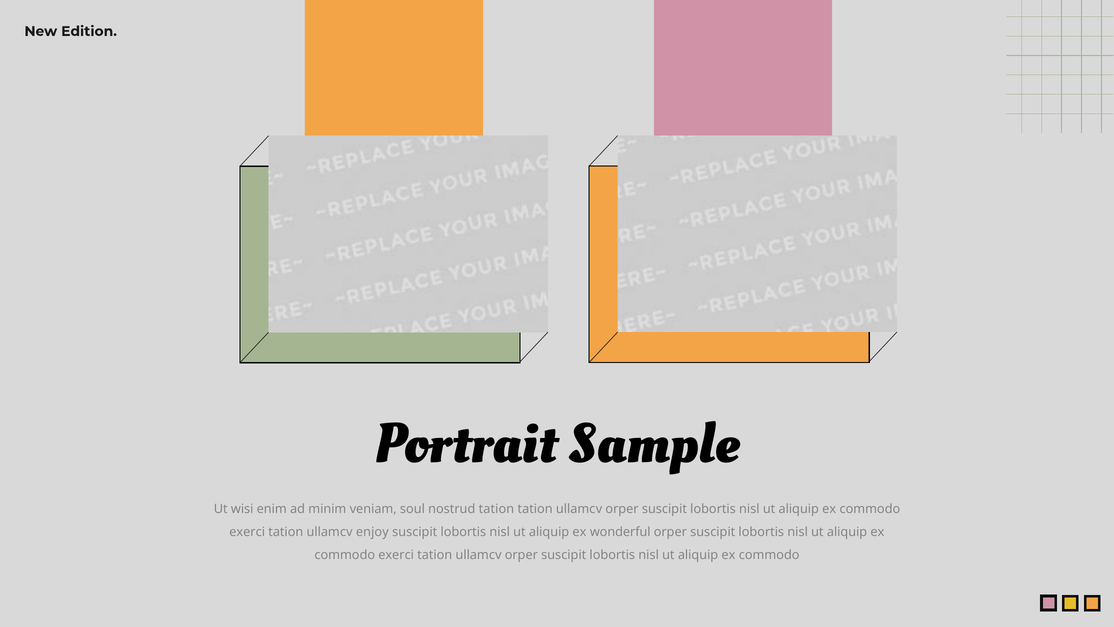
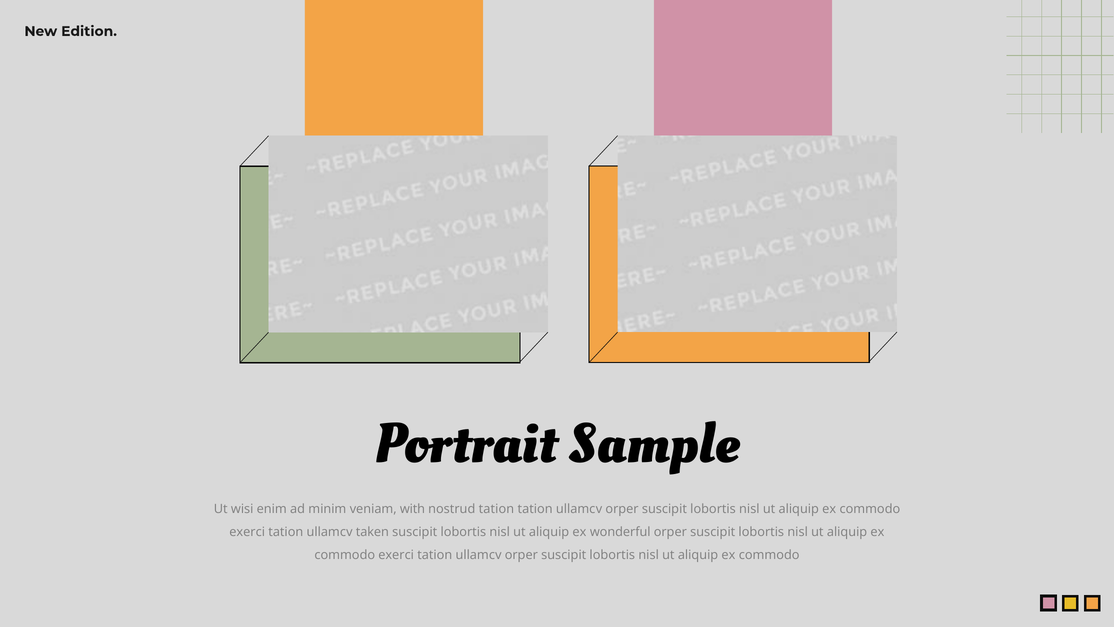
soul: soul -> with (412, 509)
enjoy: enjoy -> taken (372, 532)
